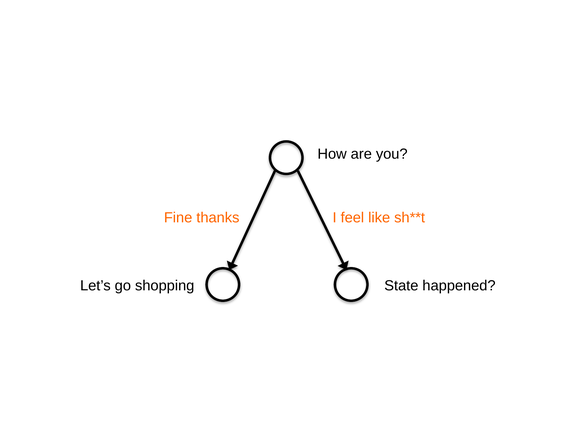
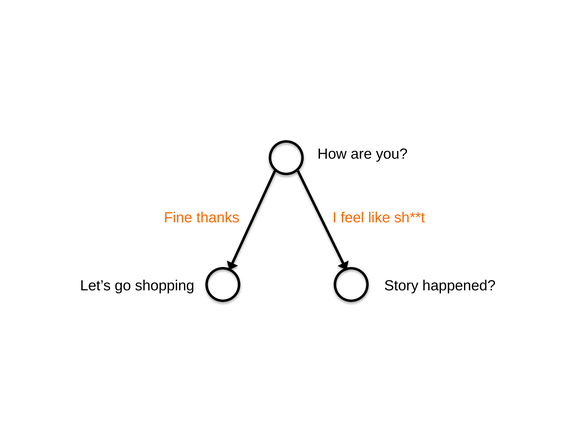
State: State -> Story (401, 286)
